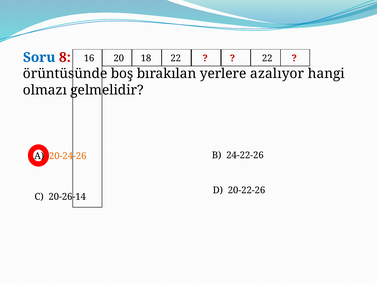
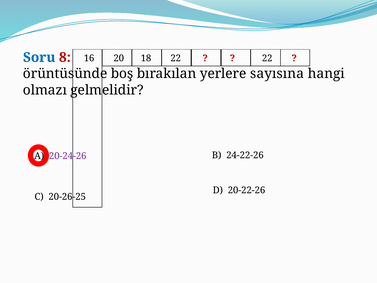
azalıyor: azalıyor -> sayısına (277, 74)
20-24-26 colour: orange -> purple (68, 156)
20-26-14: 20-26-14 -> 20-26-25 (67, 197)
